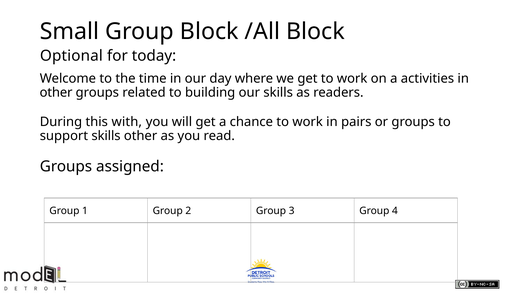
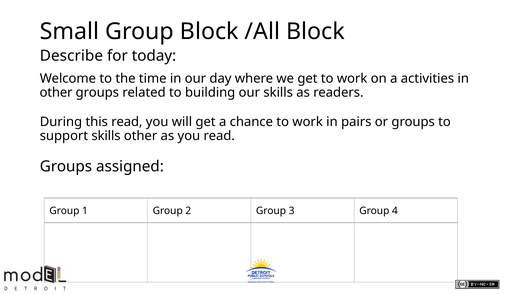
Optional: Optional -> Describe (71, 56)
this with: with -> read (127, 122)
